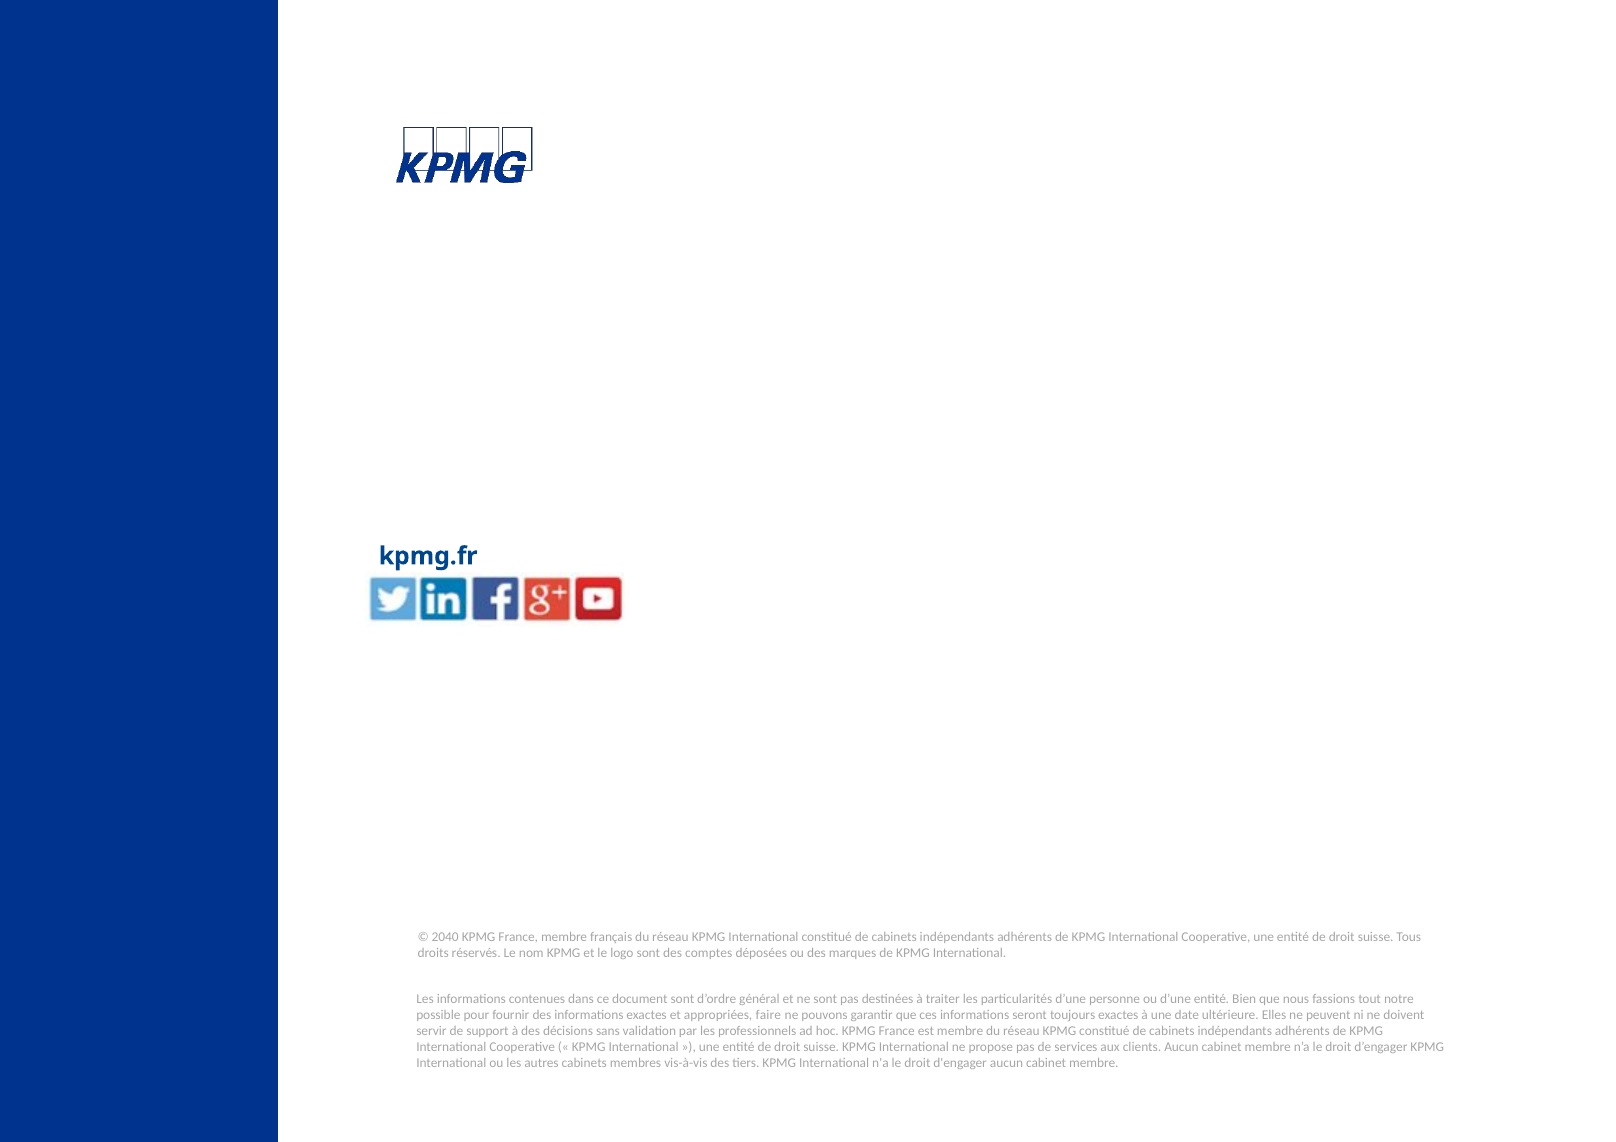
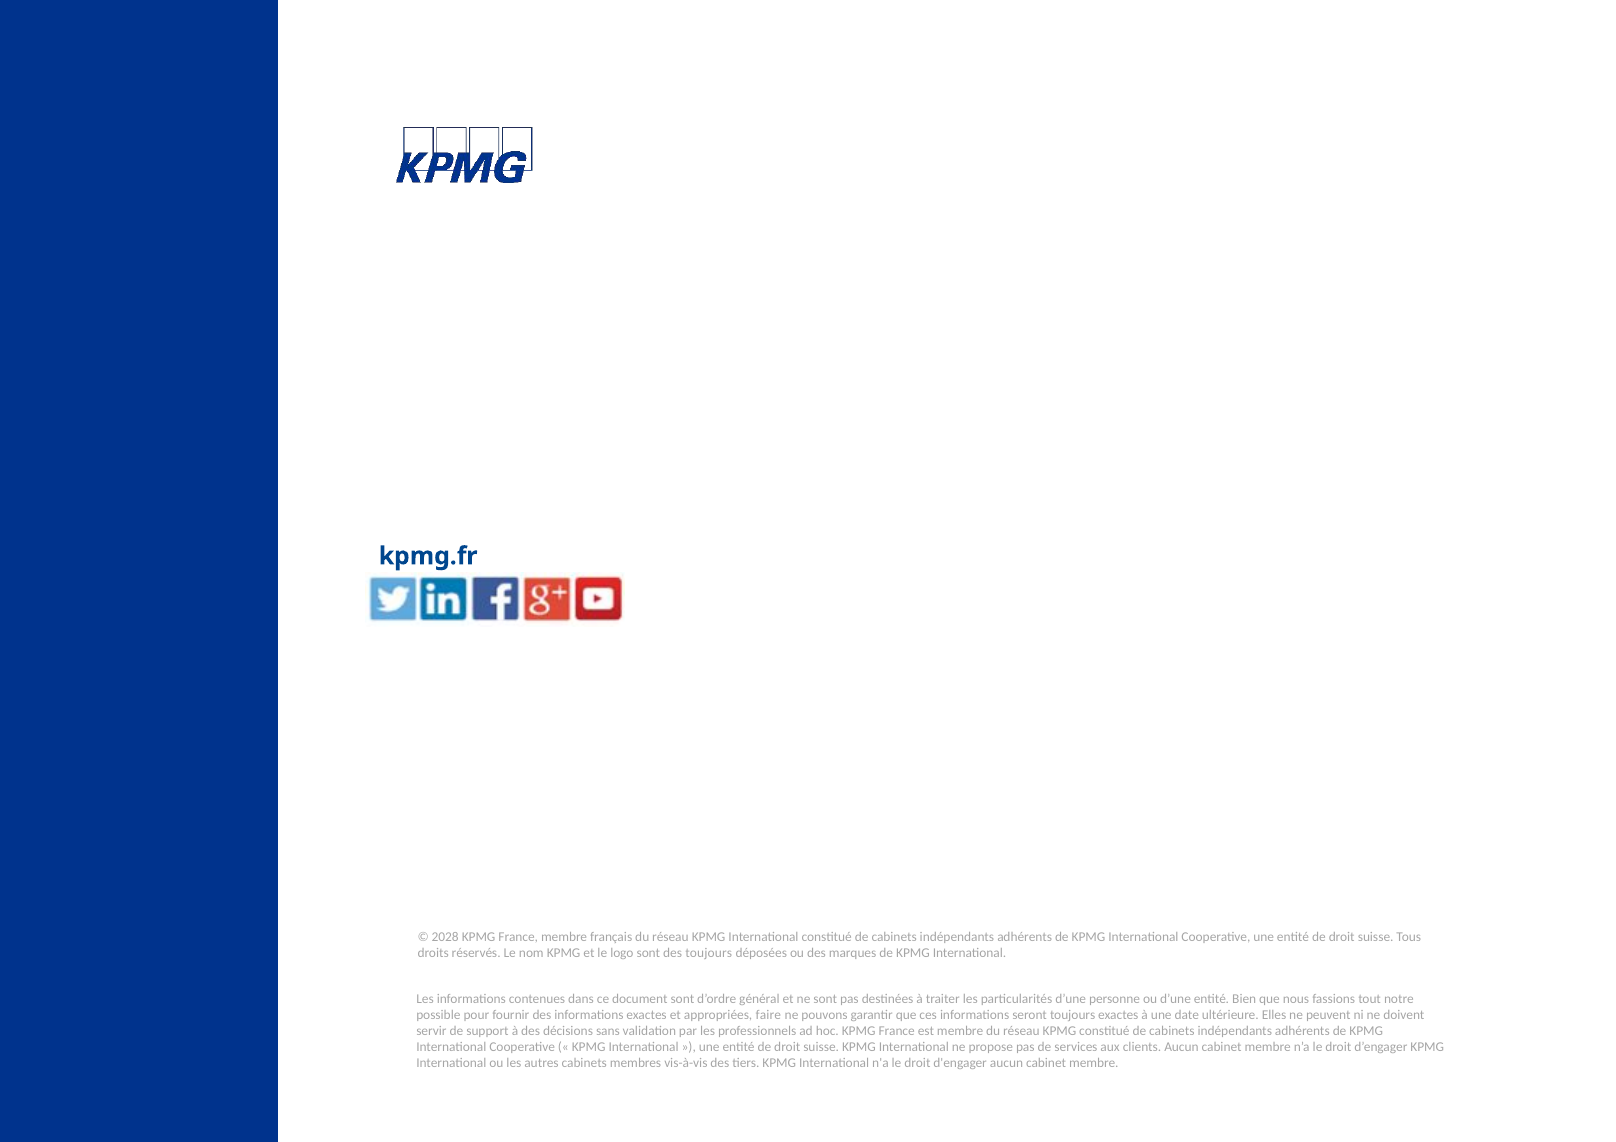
2040: 2040 -> 2028 (445, 937)
des comptes: comptes -> toujours (709, 954)
